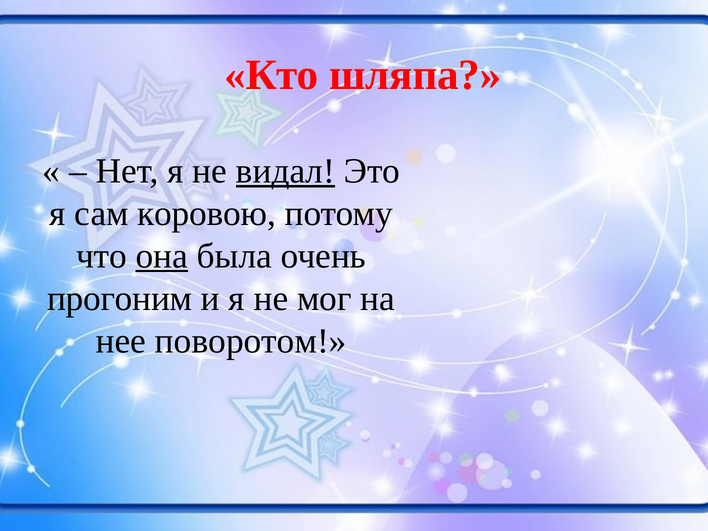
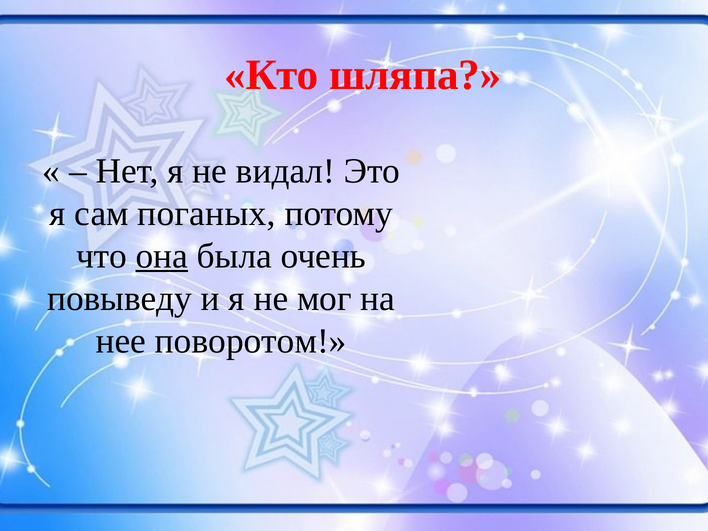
видал underline: present -> none (285, 171)
коровою: коровою -> поганых (206, 213)
прогоним: прогоним -> повыведу (120, 298)
